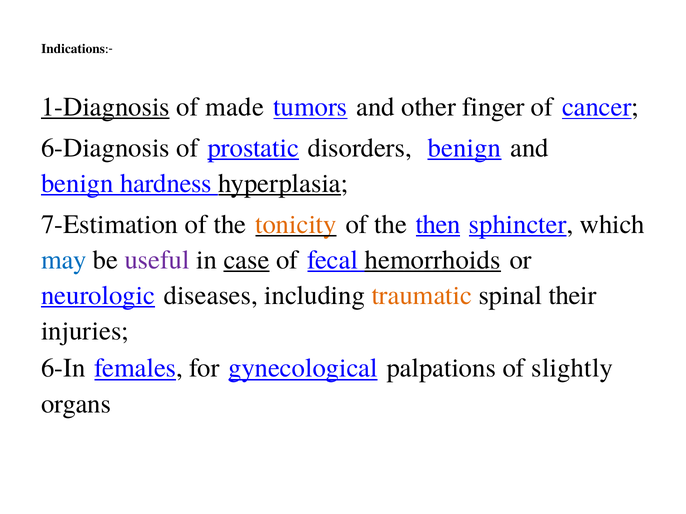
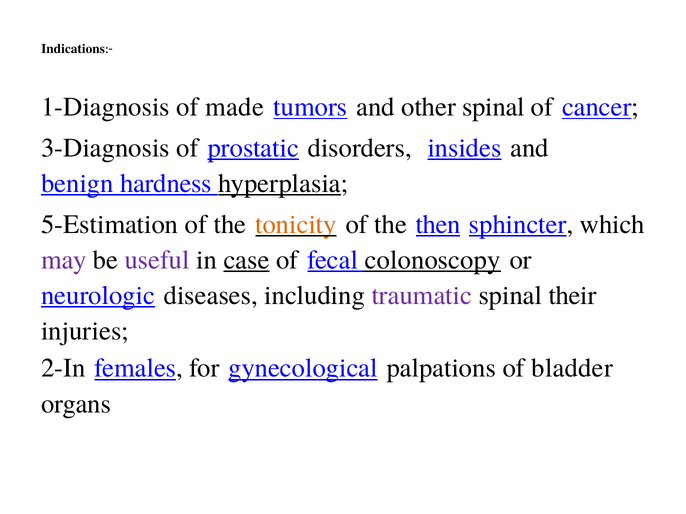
1-Diagnosis underline: present -> none (105, 107)
other finger: finger -> spinal (493, 107)
6-Diagnosis: 6-Diagnosis -> 3-Diagnosis (105, 148)
disorders benign: benign -> insides (464, 148)
7-Estimation: 7-Estimation -> 5-Estimation (110, 224)
may colour: blue -> purple (64, 260)
hemorrhoids: hemorrhoids -> colonoscopy (433, 260)
traumatic colour: orange -> purple (422, 296)
6-In: 6-In -> 2-In (63, 369)
slightly: slightly -> bladder (572, 369)
